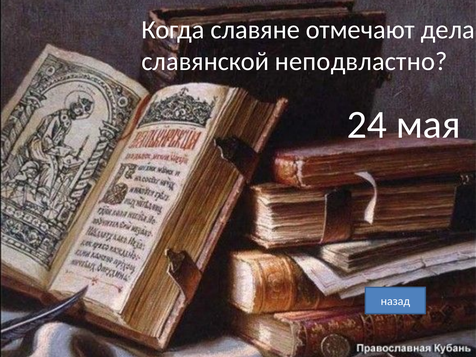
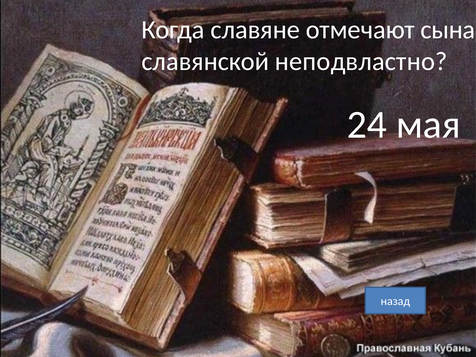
дела: дела -> сына (448, 30)
